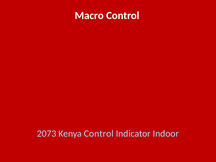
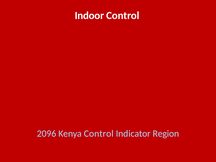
Macro: Macro -> Indoor (89, 15)
2073: 2073 -> 2096 (47, 133)
Indoor: Indoor -> Region (166, 133)
